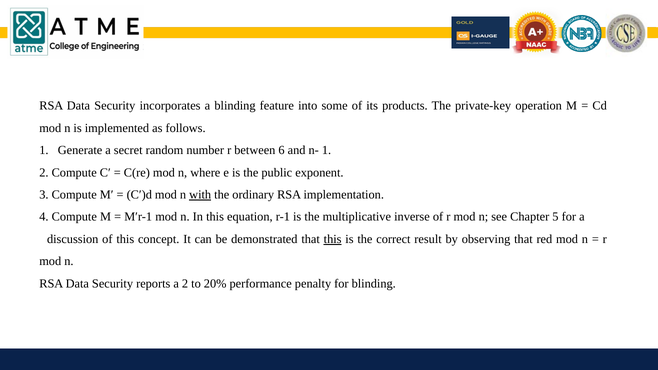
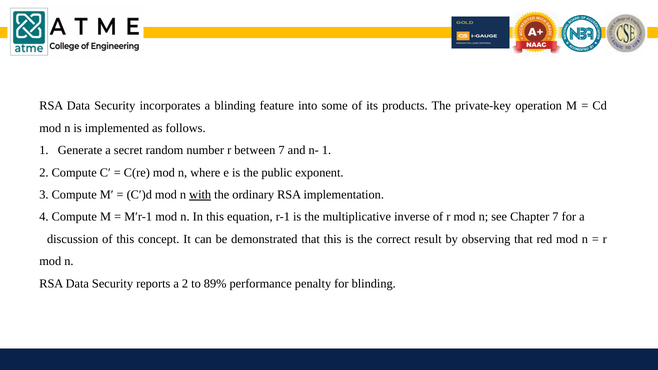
between 6: 6 -> 7 (282, 150)
Chapter 5: 5 -> 7 (555, 217)
this underline: present -> none (333, 239)
20%: 20% -> 89% (215, 284)
